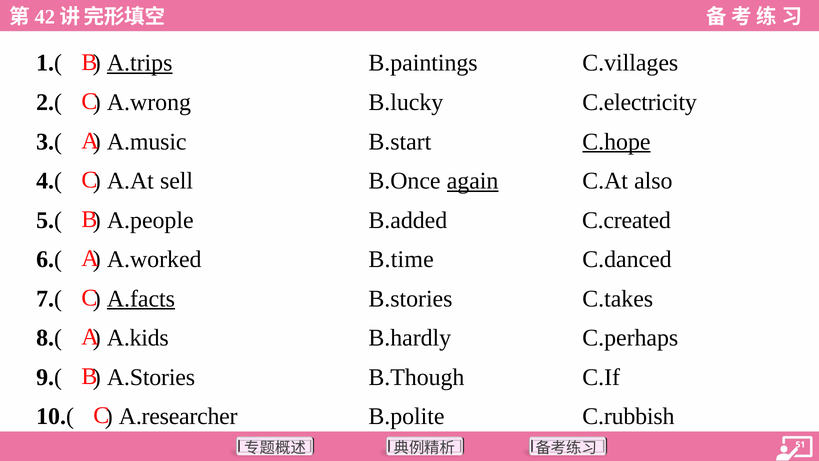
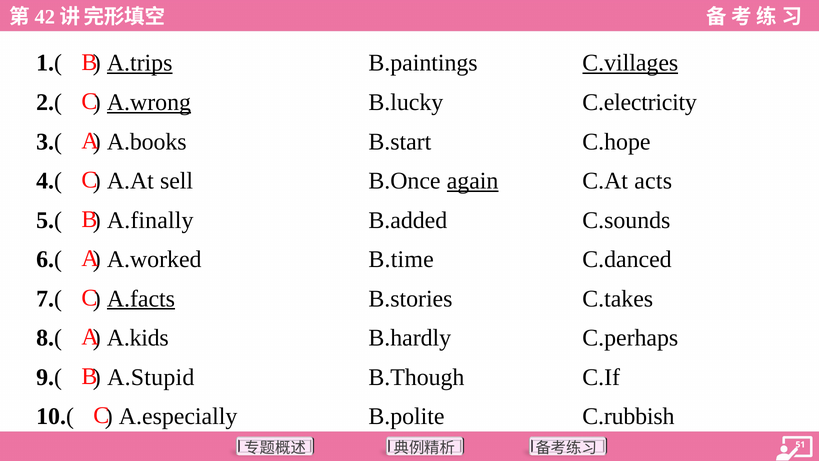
C.villages underline: none -> present (630, 63)
A.wrong underline: none -> present (149, 102)
A.music: A.music -> A.books (147, 142)
C.hope underline: present -> none (616, 142)
also: also -> acts (653, 181)
A.people: A.people -> A.finally (150, 220)
C.created: C.created -> C.sounds (626, 220)
A.Stories: A.Stories -> A.Stupid (151, 377)
A.researcher: A.researcher -> A.especially (178, 416)
